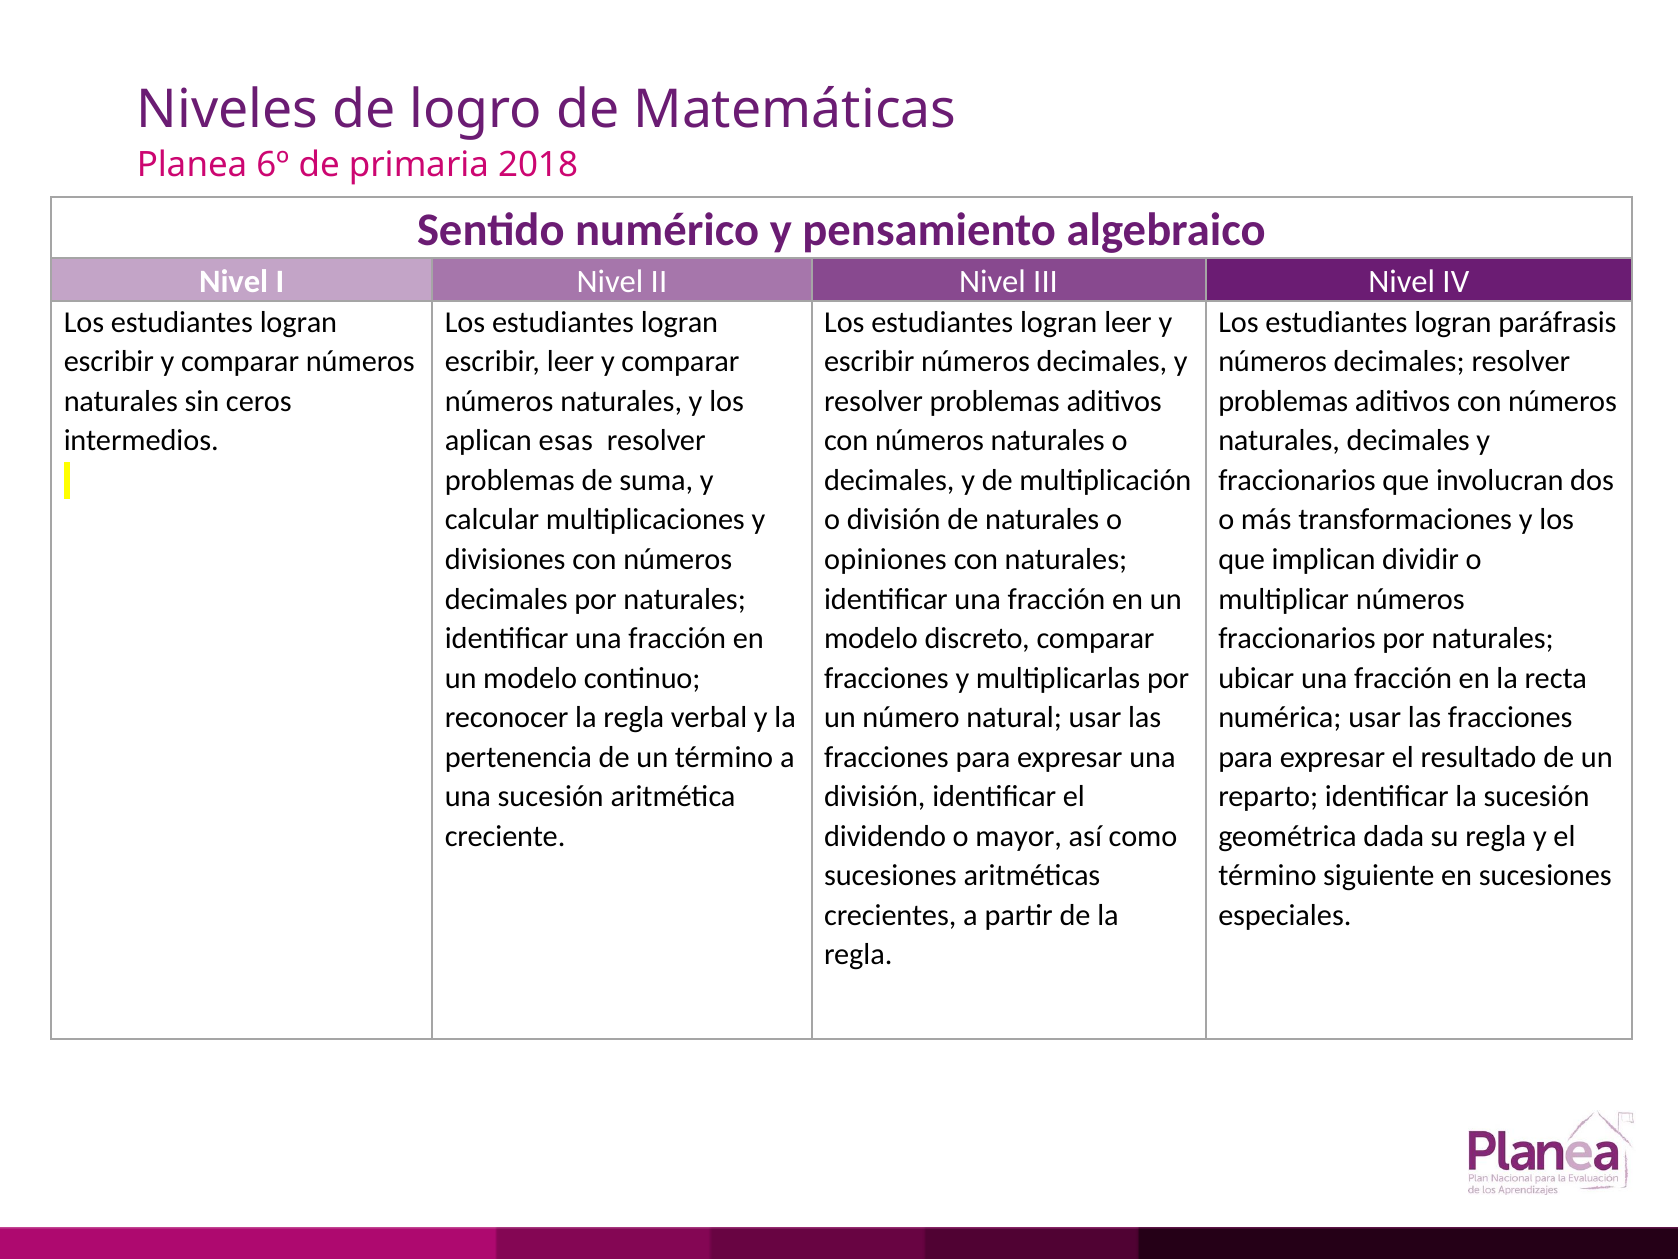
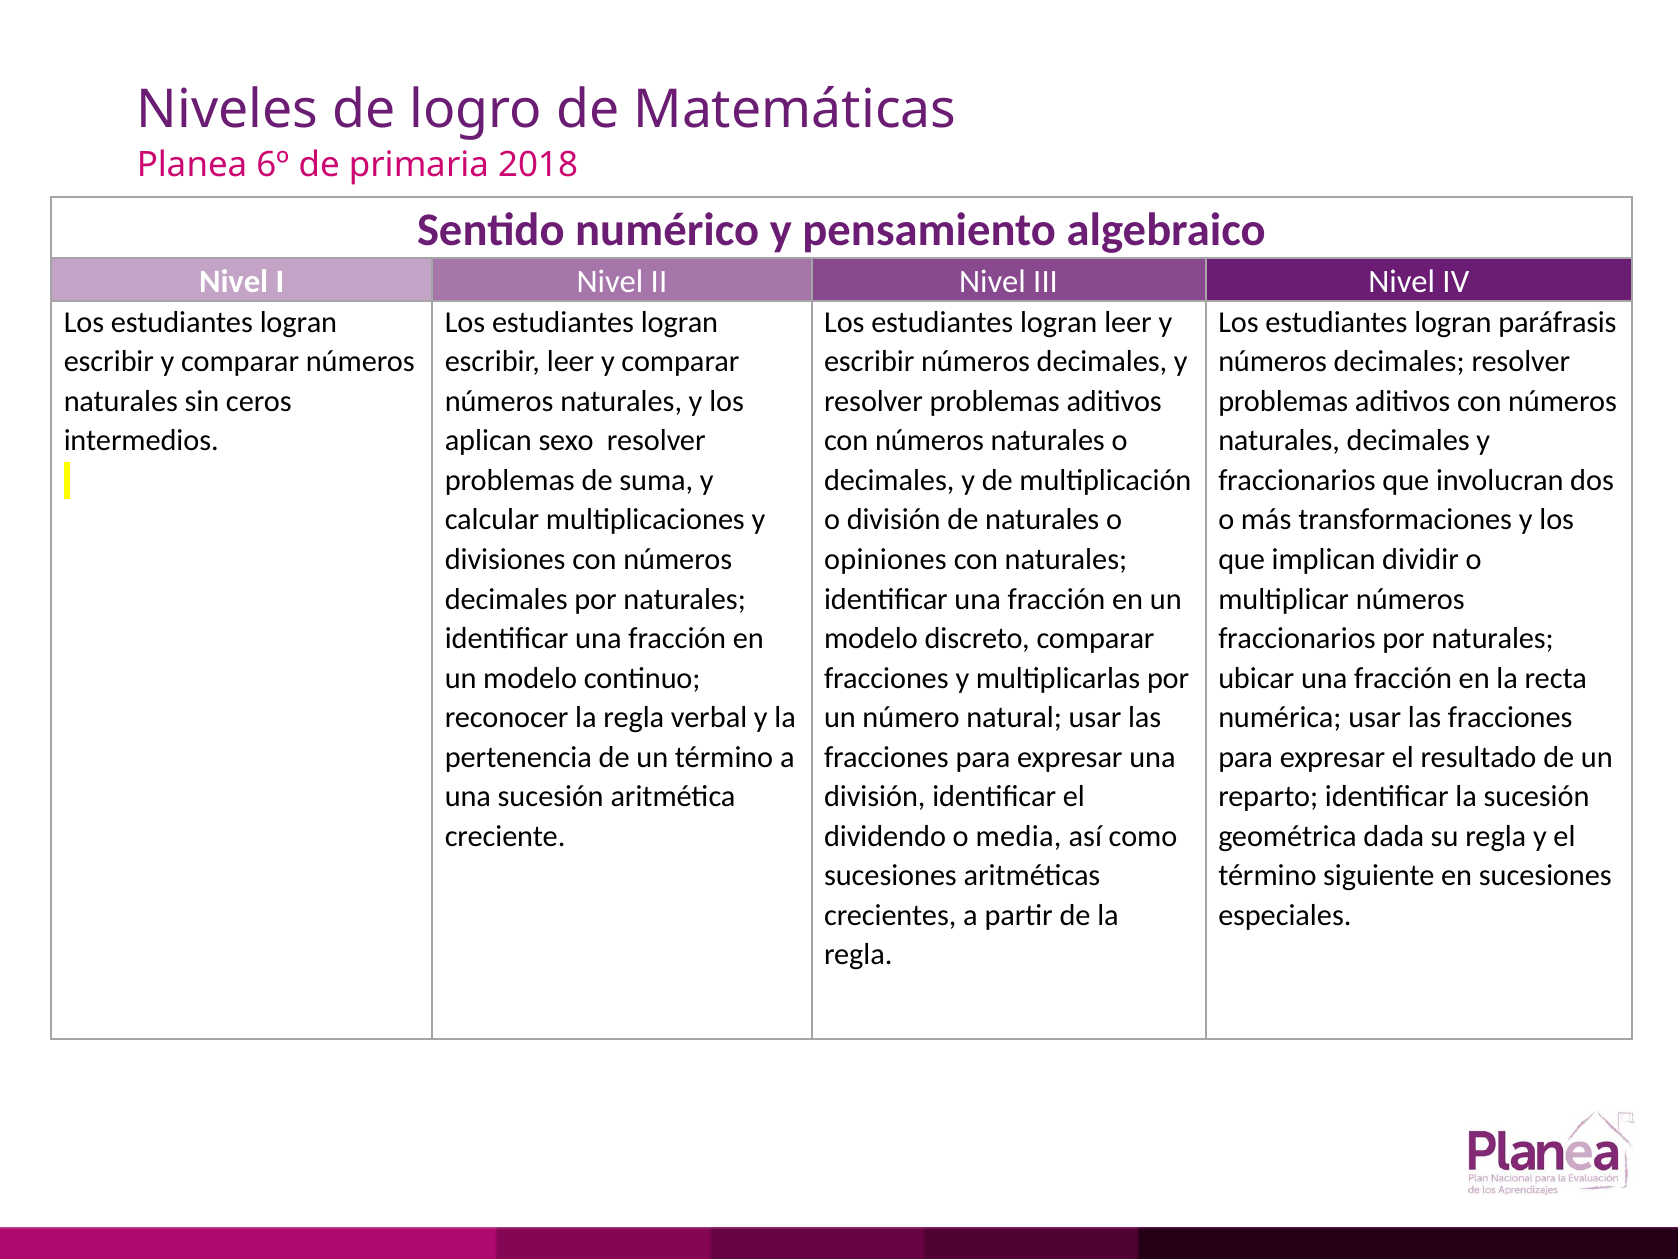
esas: esas -> sexo (566, 441)
mayor: mayor -> media (1019, 836)
